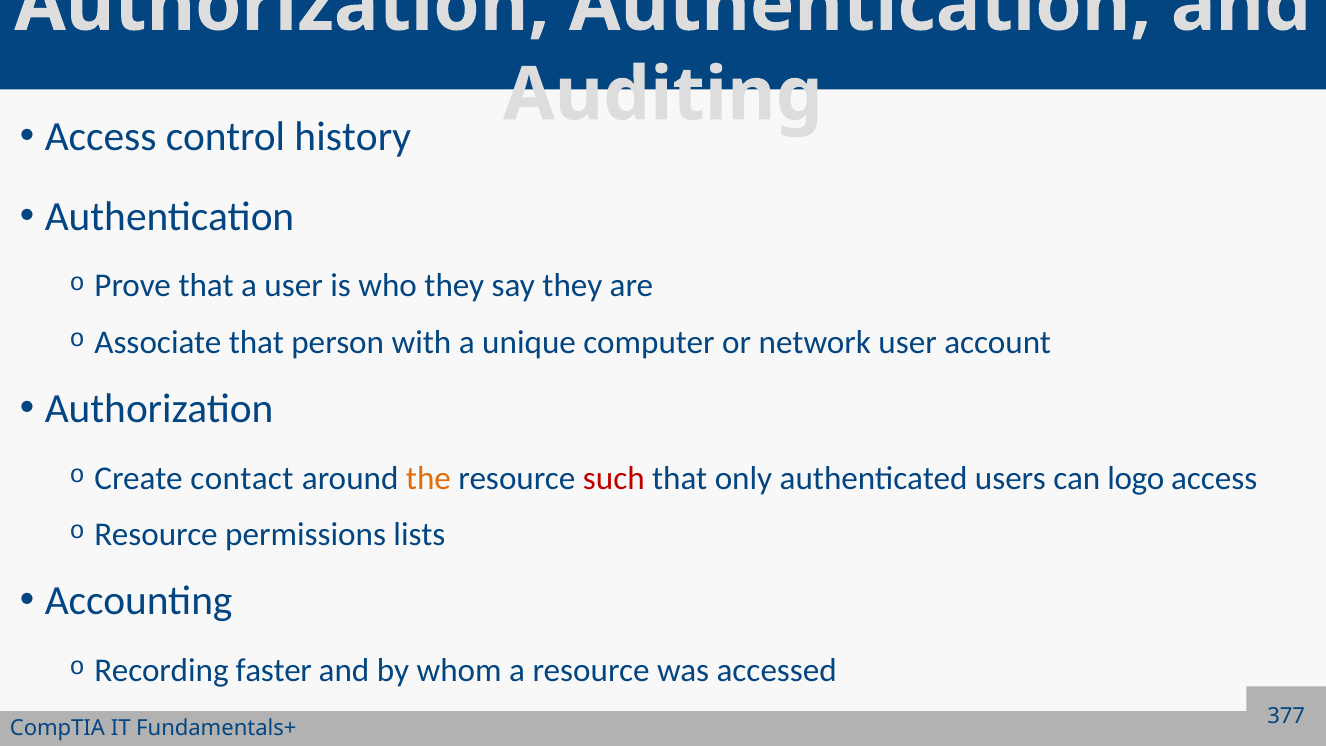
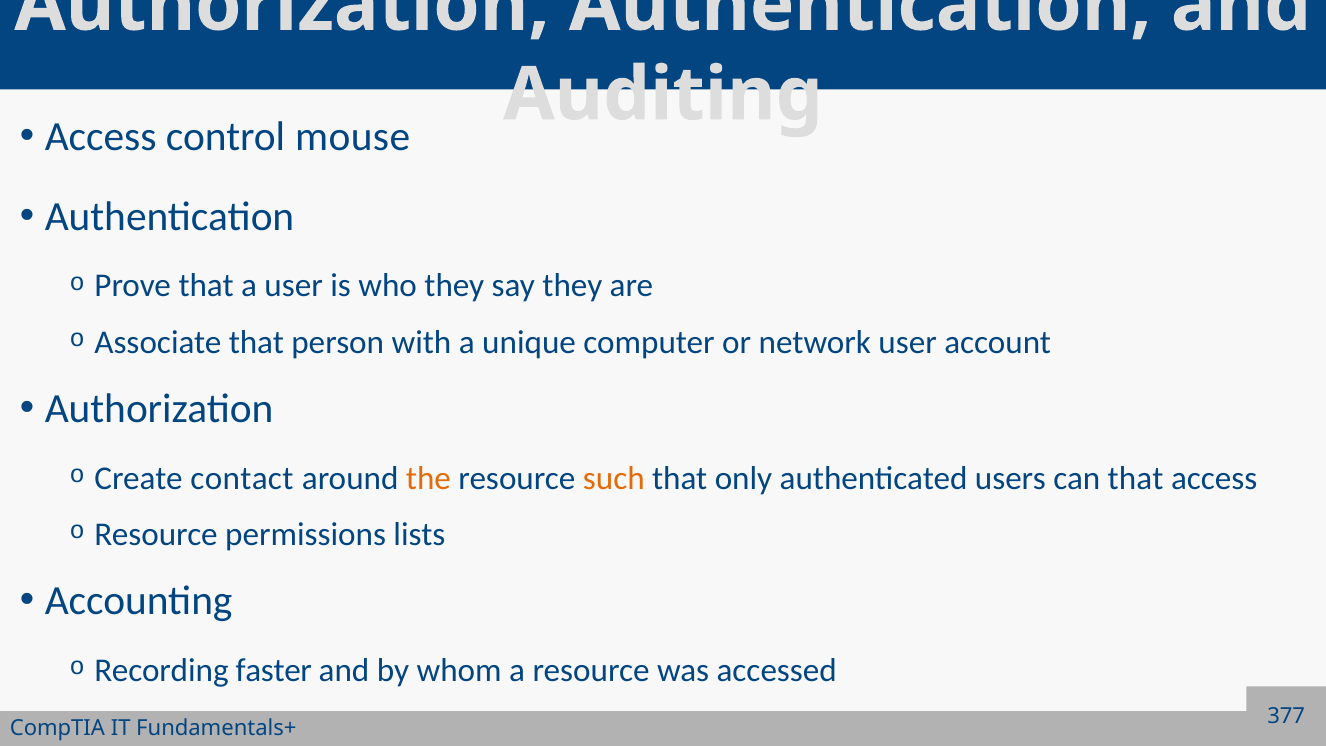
history: history -> mouse (353, 137)
such colour: red -> orange (614, 478)
can logo: logo -> that (1136, 478)
